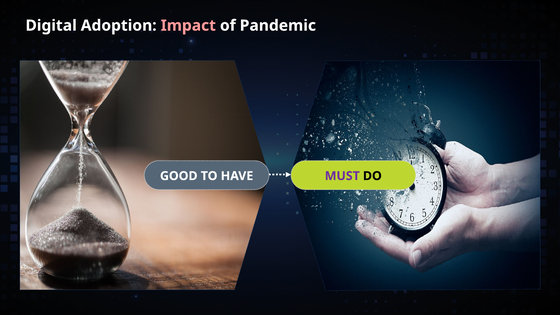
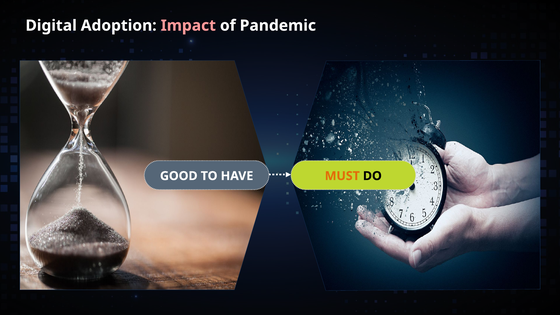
MUST colour: purple -> orange (342, 176)
